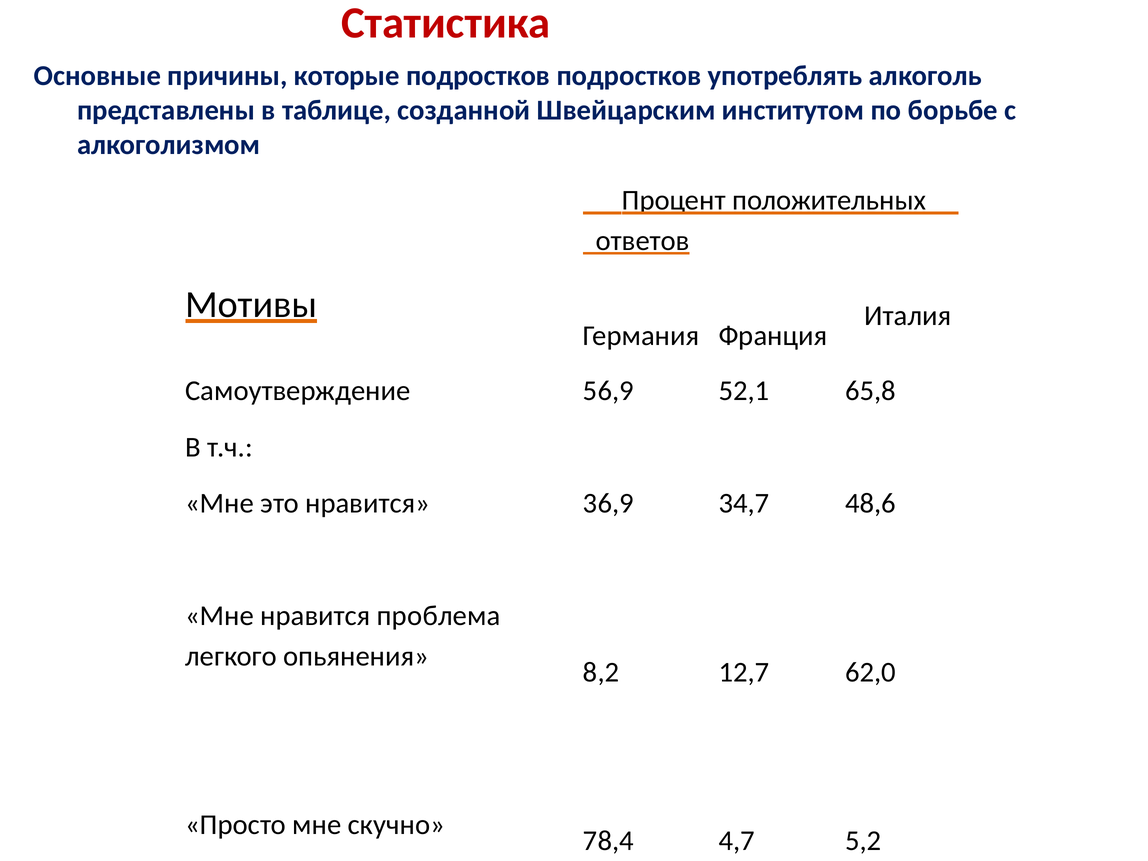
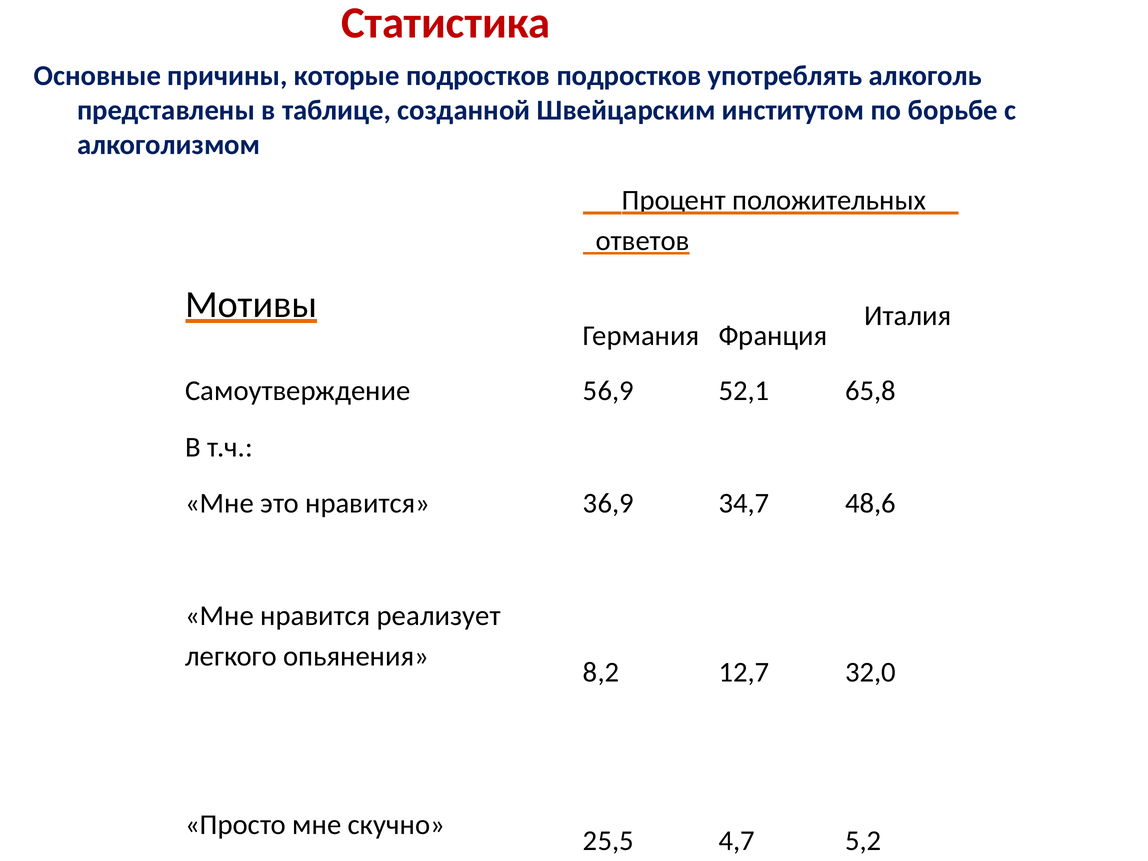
проблема: проблема -> реализует (439, 616)
62,0: 62,0 -> 32,0 (870, 672)
78,4: 78,4 -> 25,5 (608, 841)
